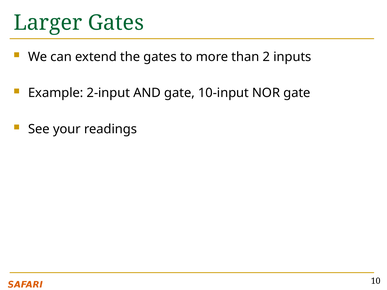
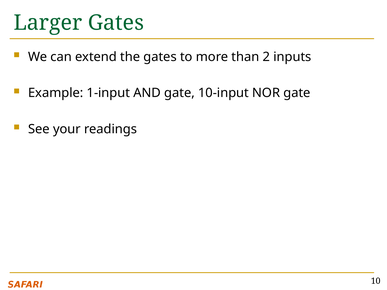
2-input: 2-input -> 1-input (108, 93)
